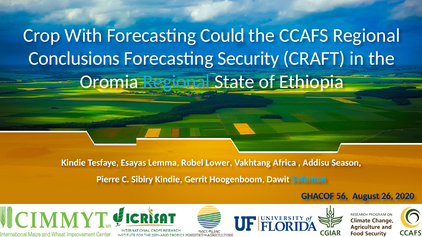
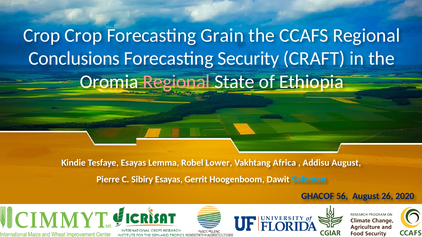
Crop With: With -> Crop (83, 36)
Could: Could -> Grain (222, 36)
Regional colour: light blue -> pink (176, 82)
Addisu Season: Season -> August (346, 163)
Sibiry Kindie: Kindie -> Esayas (169, 180)
